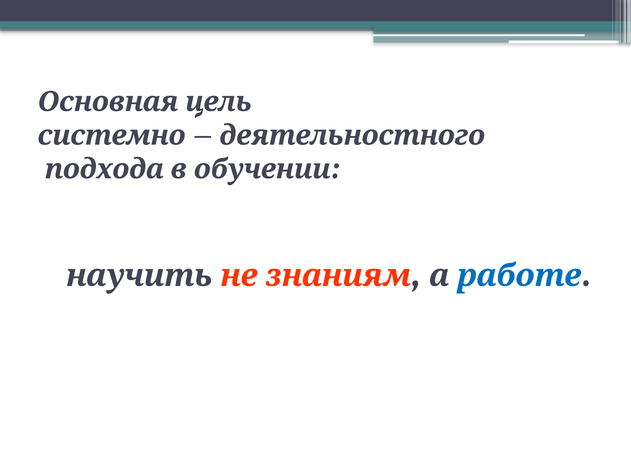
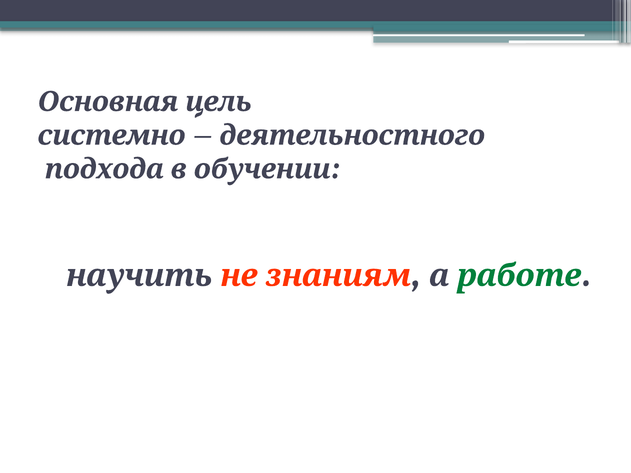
работе colour: blue -> green (519, 276)
